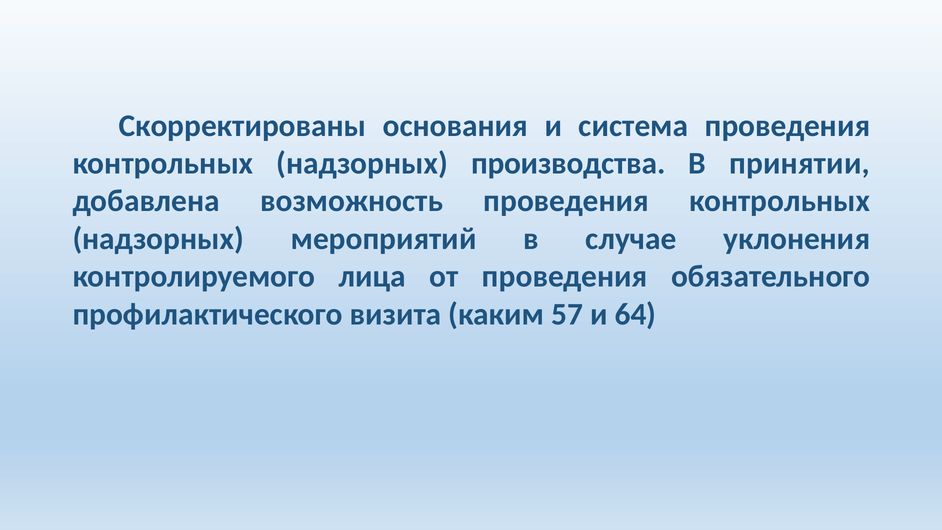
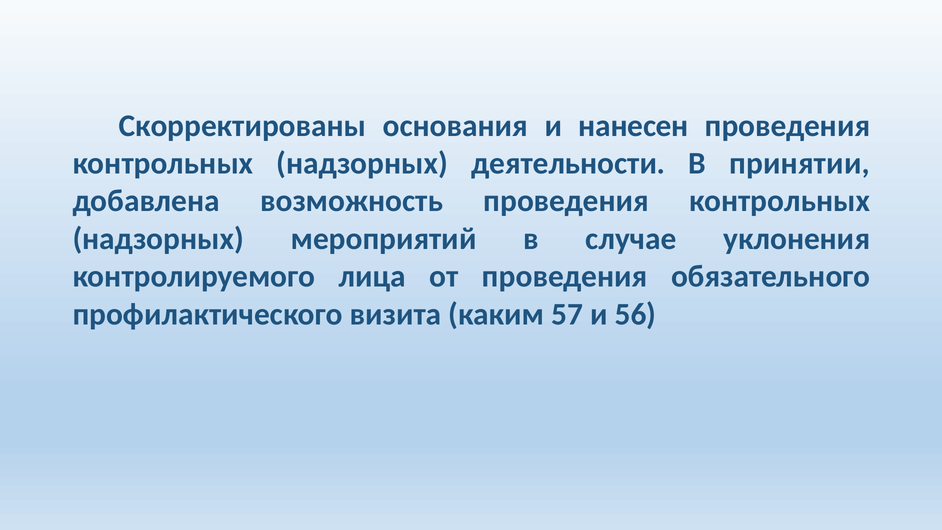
система: система -> нанесен (634, 126)
производства: производства -> деятельности (568, 163)
64: 64 -> 56 (635, 314)
